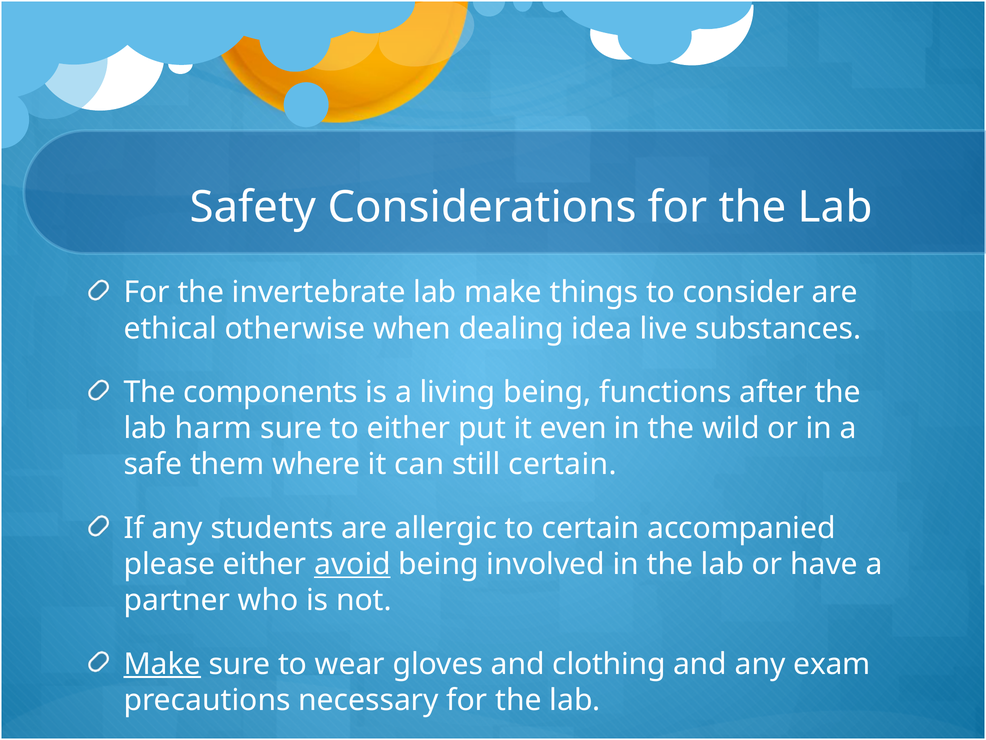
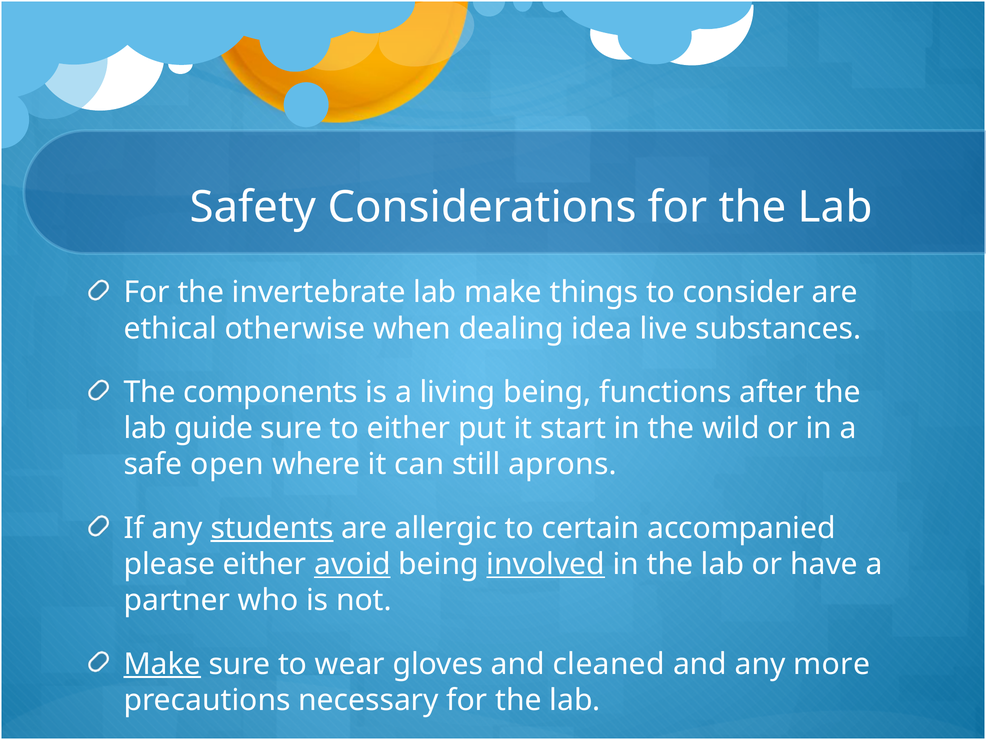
harm: harm -> guide (214, 428)
even: even -> start (573, 428)
them: them -> open (227, 464)
still certain: certain -> aprons (563, 464)
students underline: none -> present (272, 528)
involved underline: none -> present (546, 564)
clothing: clothing -> cleaned (609, 664)
exam: exam -> more (832, 664)
